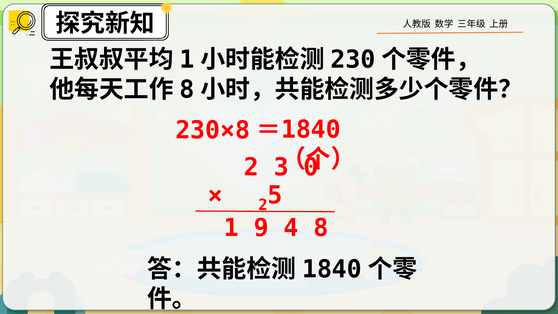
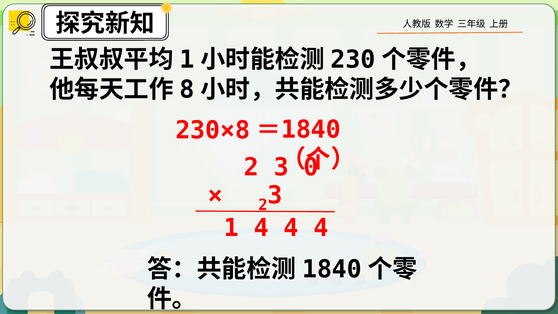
5: 5 -> 3 (275, 195)
1 9: 9 -> 4 (261, 228)
8: 8 -> 4 (321, 228)
